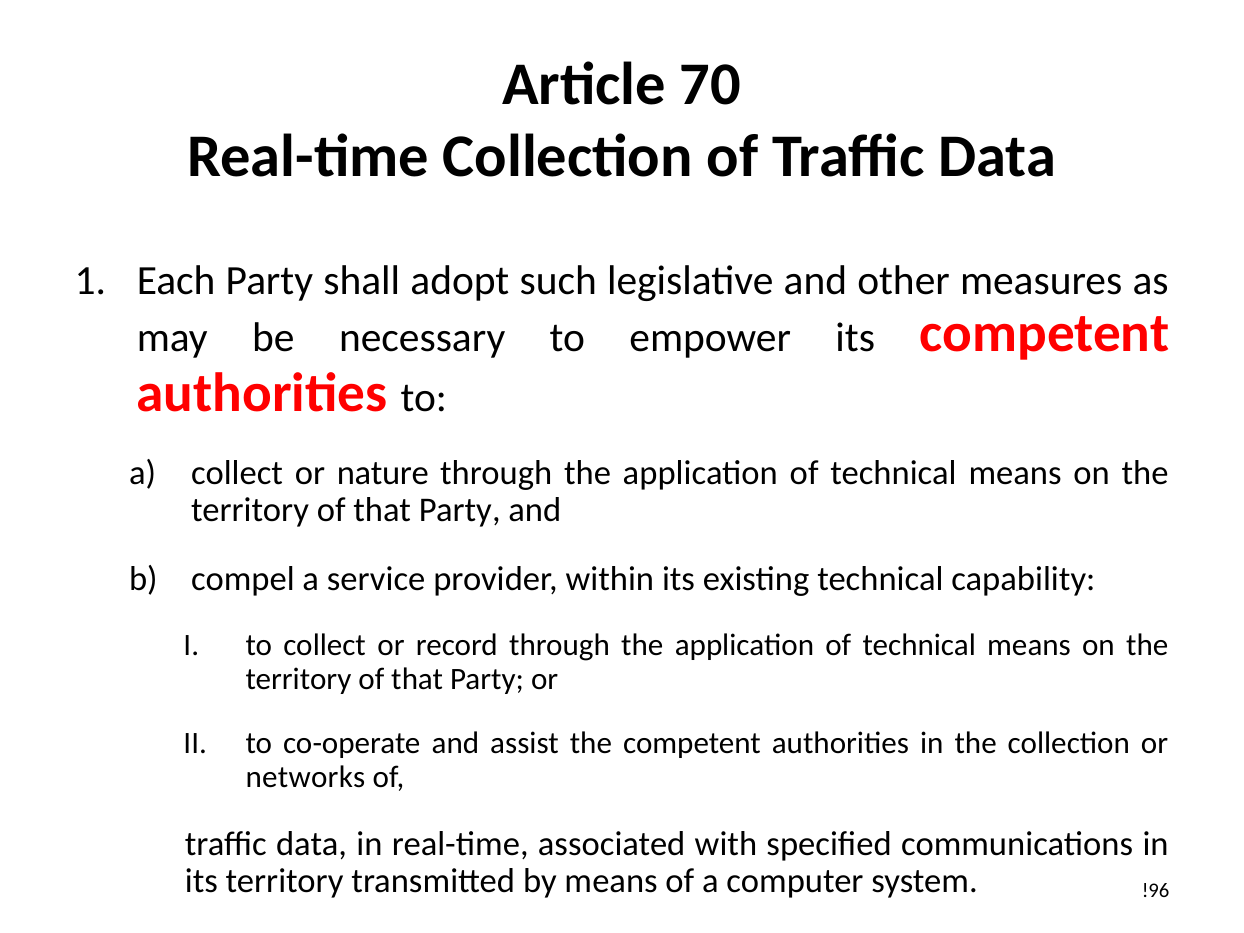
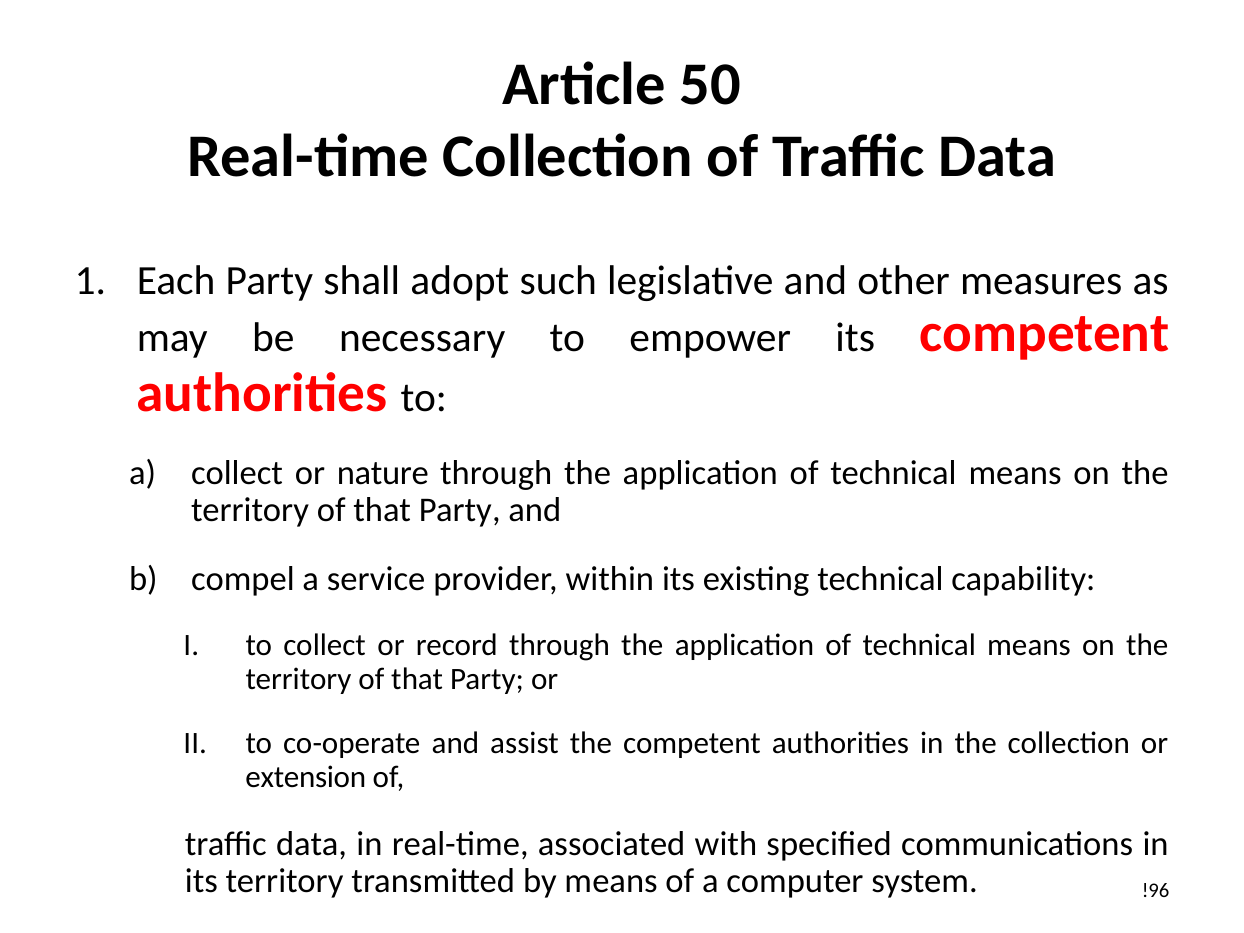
70: 70 -> 50 (711, 84)
networks: networks -> extension (306, 777)
